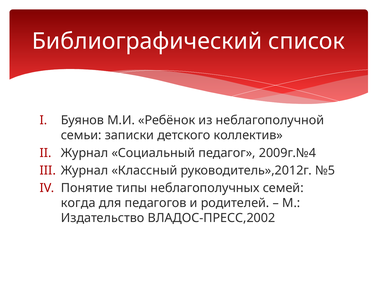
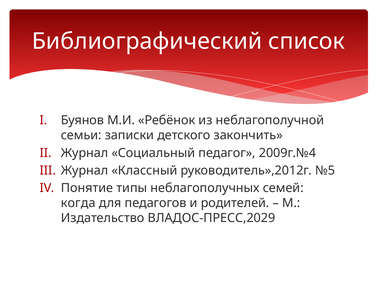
коллектив: коллектив -> закончить (248, 136)
ВЛАДОС-ПРЕСС,2002: ВЛАДОС-ПРЕСС,2002 -> ВЛАДОС-ПРЕСС,2029 (211, 219)
